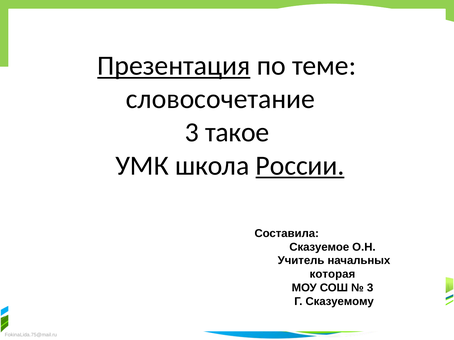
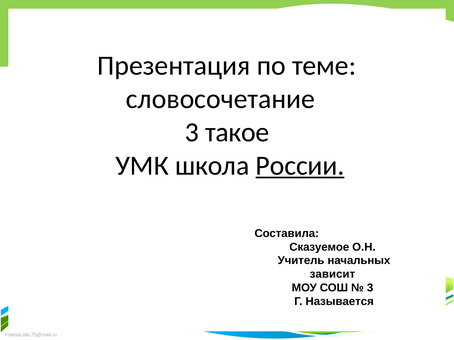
Презентация underline: present -> none (174, 66)
которая: которая -> зависит (332, 275)
Сказуемому: Сказуемому -> Называется (340, 302)
